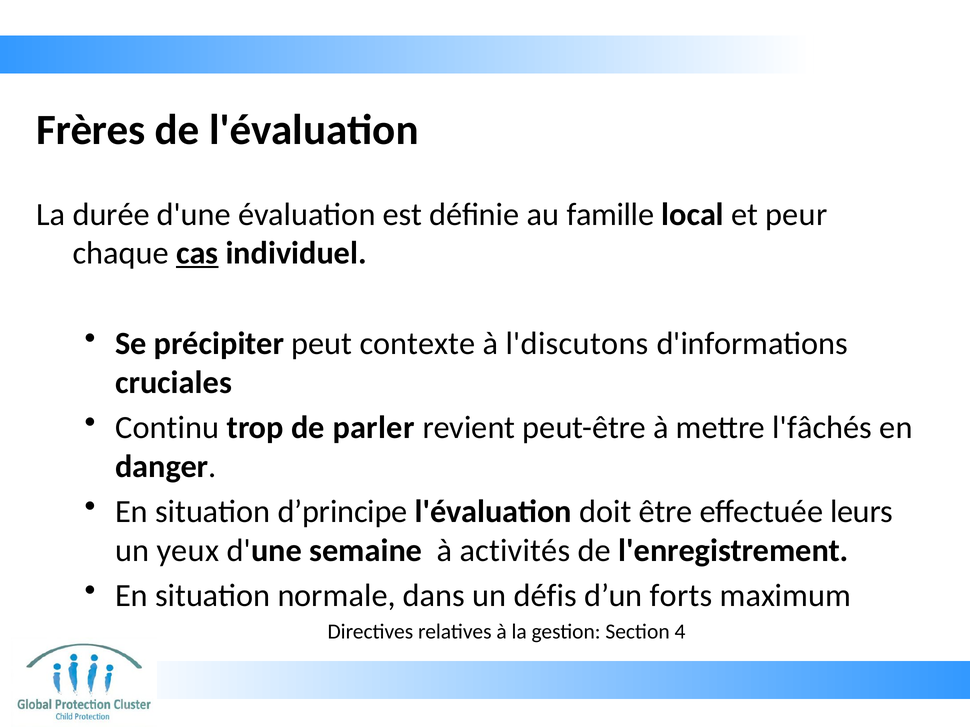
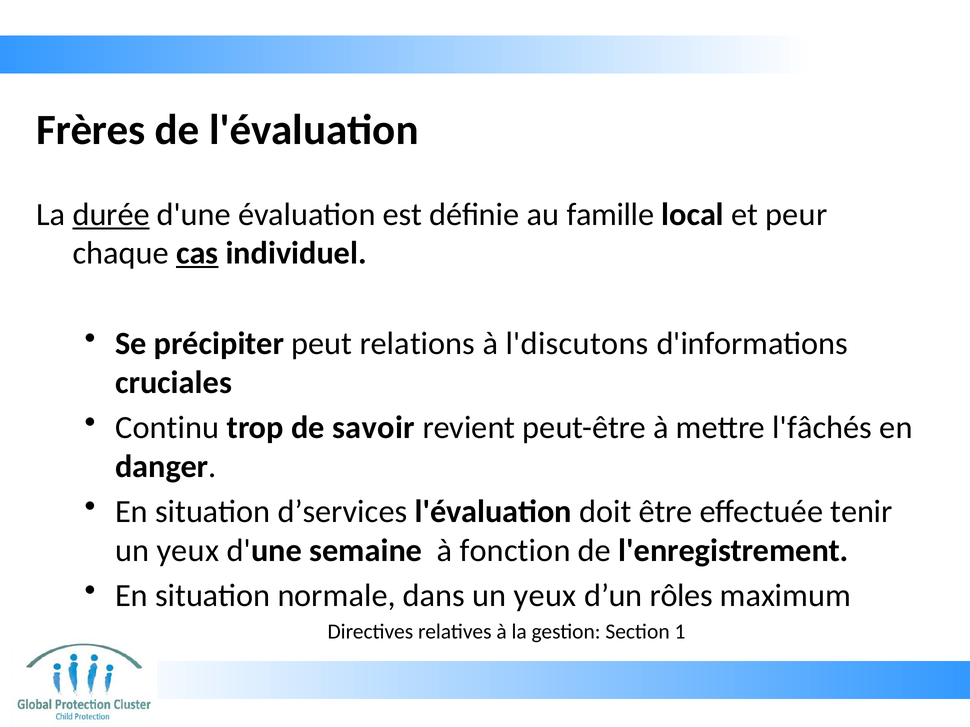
durée underline: none -> present (111, 215)
contexte: contexte -> relations (417, 344)
parler: parler -> savoir (374, 428)
d’principe: d’principe -> d’services (342, 512)
leurs: leurs -> tenir (861, 512)
activités: activités -> fonction (515, 551)
dans un défis: défis -> yeux (545, 596)
forts: forts -> rôles (681, 596)
4: 4 -> 1 (680, 632)
